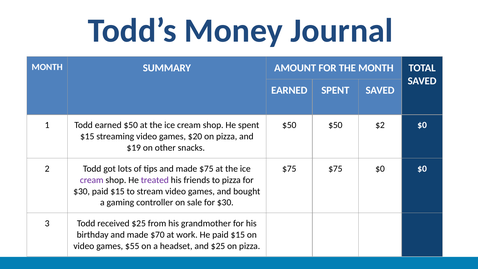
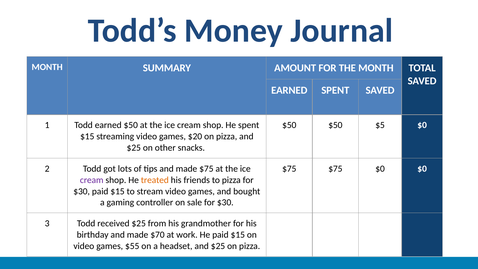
$2: $2 -> $5 (380, 125)
$19: $19 -> $25 (134, 148)
treated colour: purple -> orange (155, 180)
